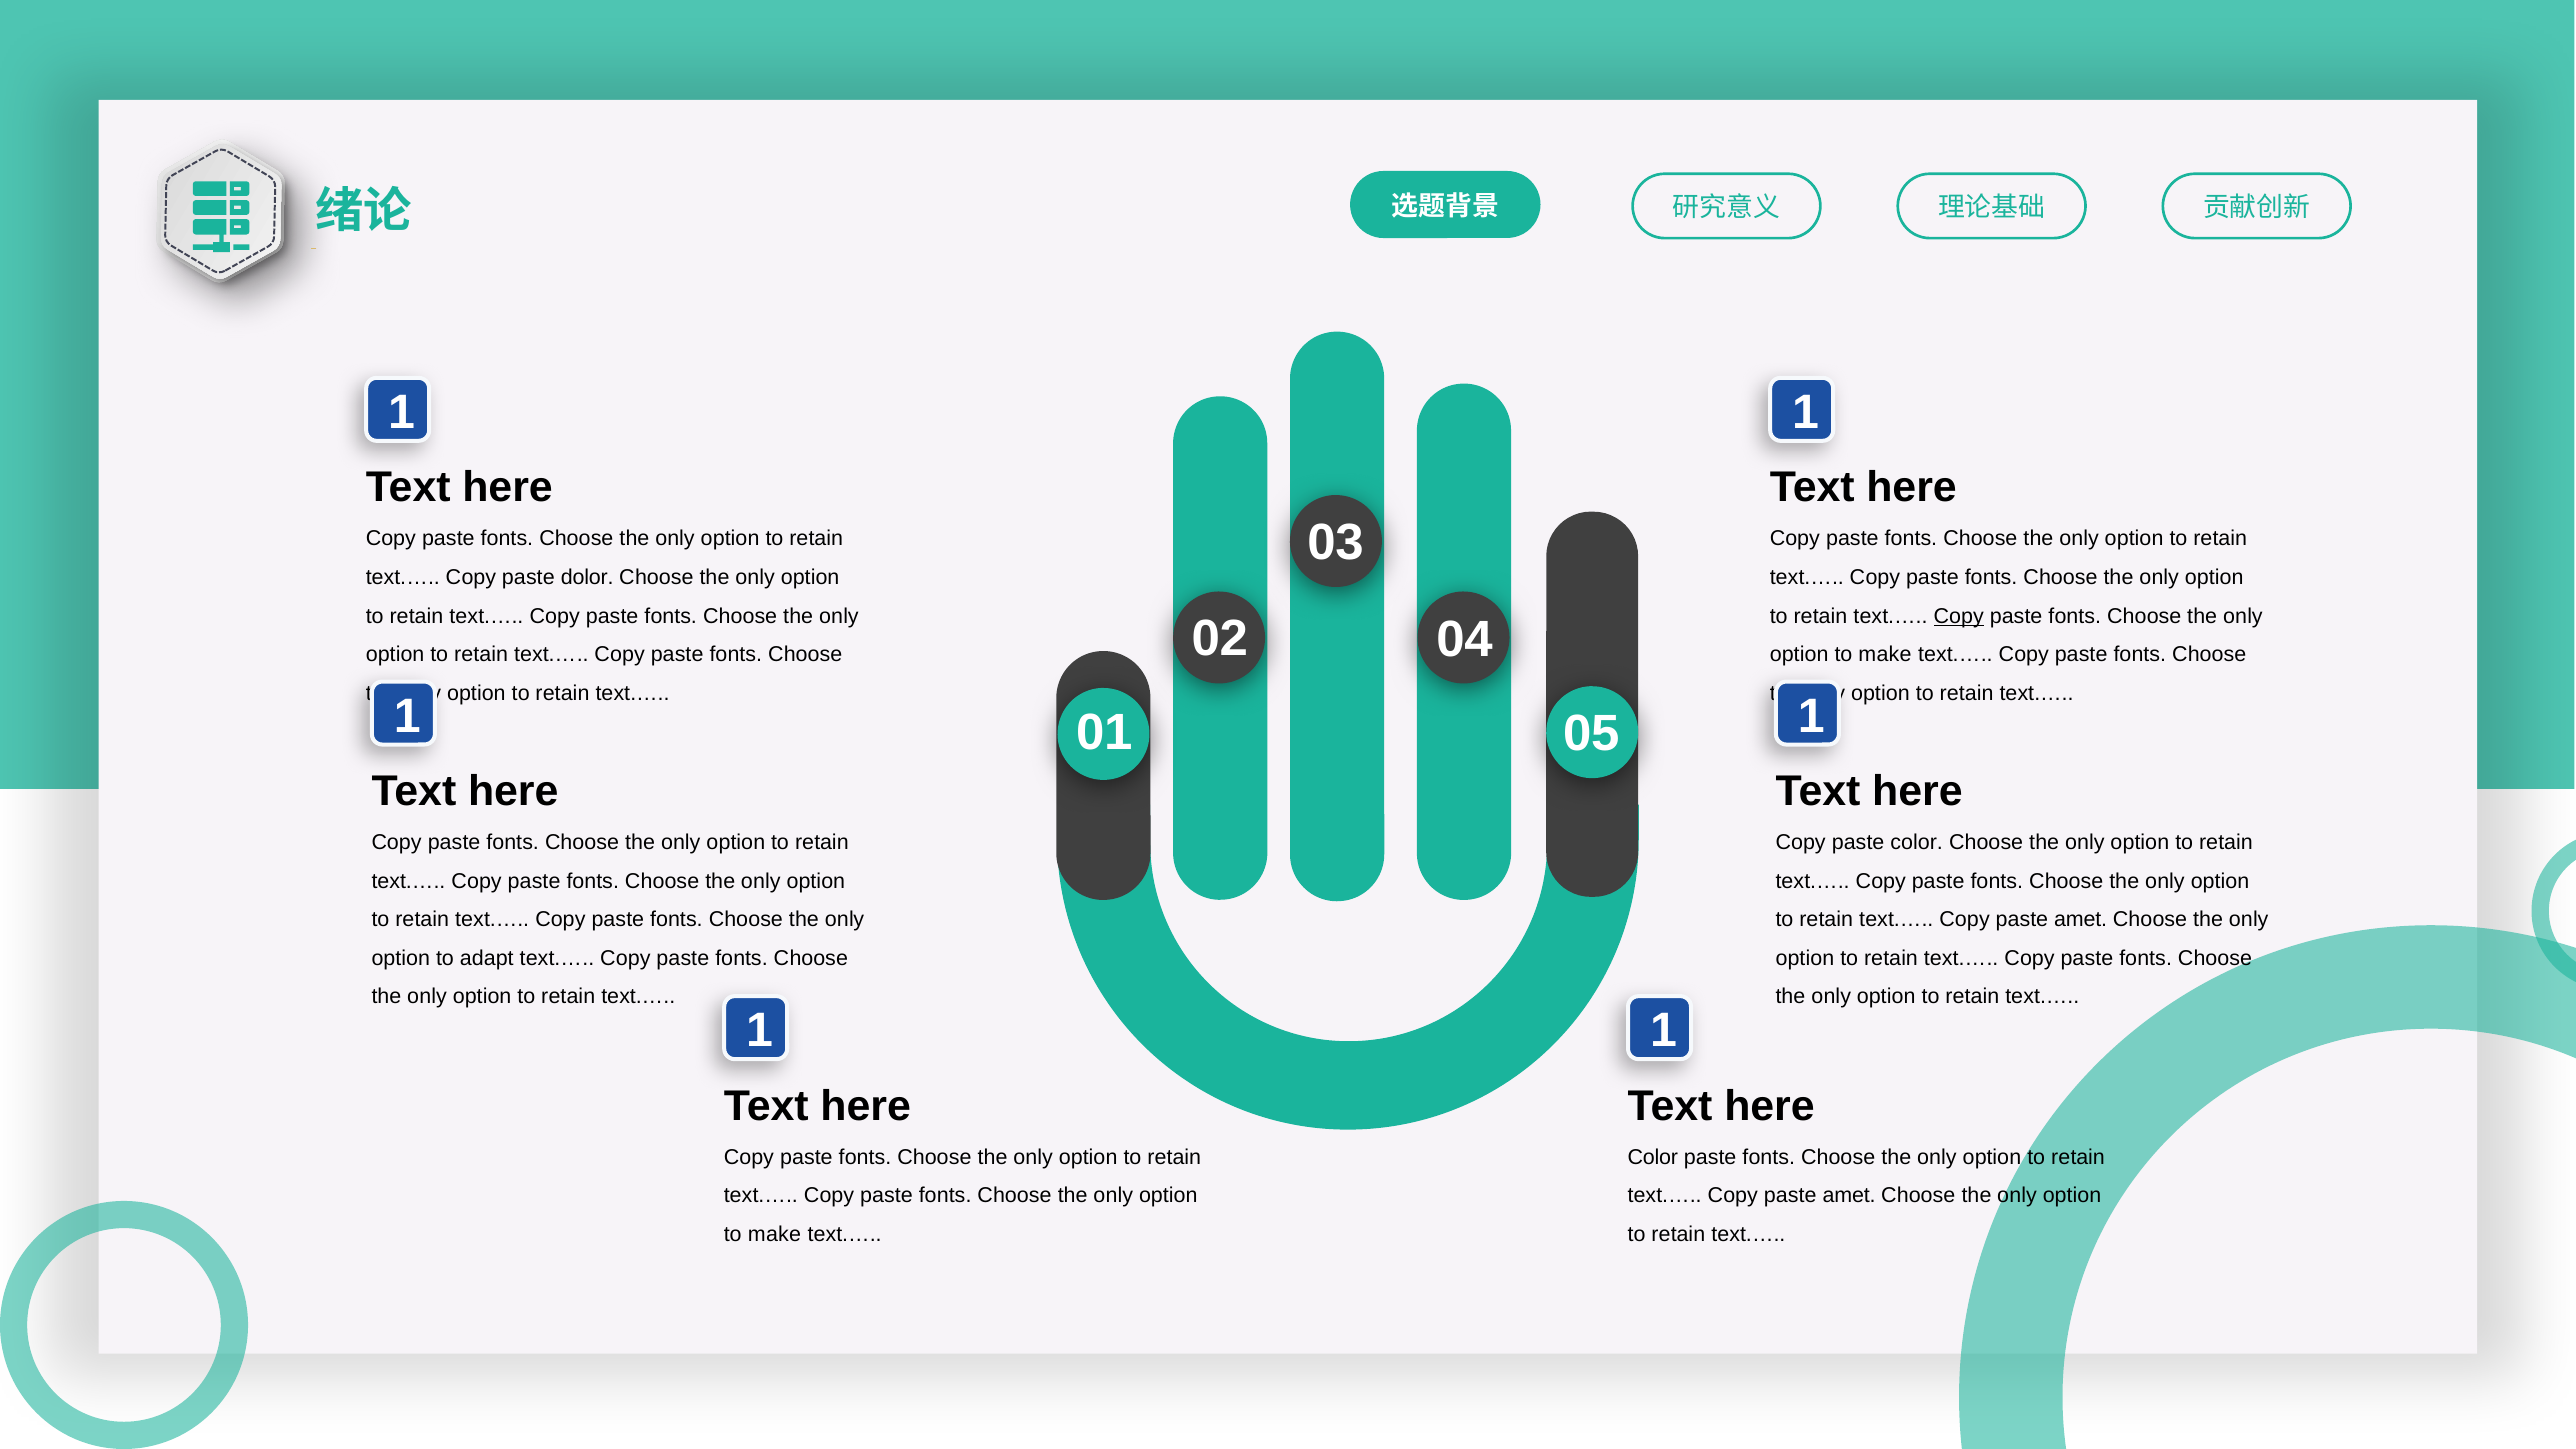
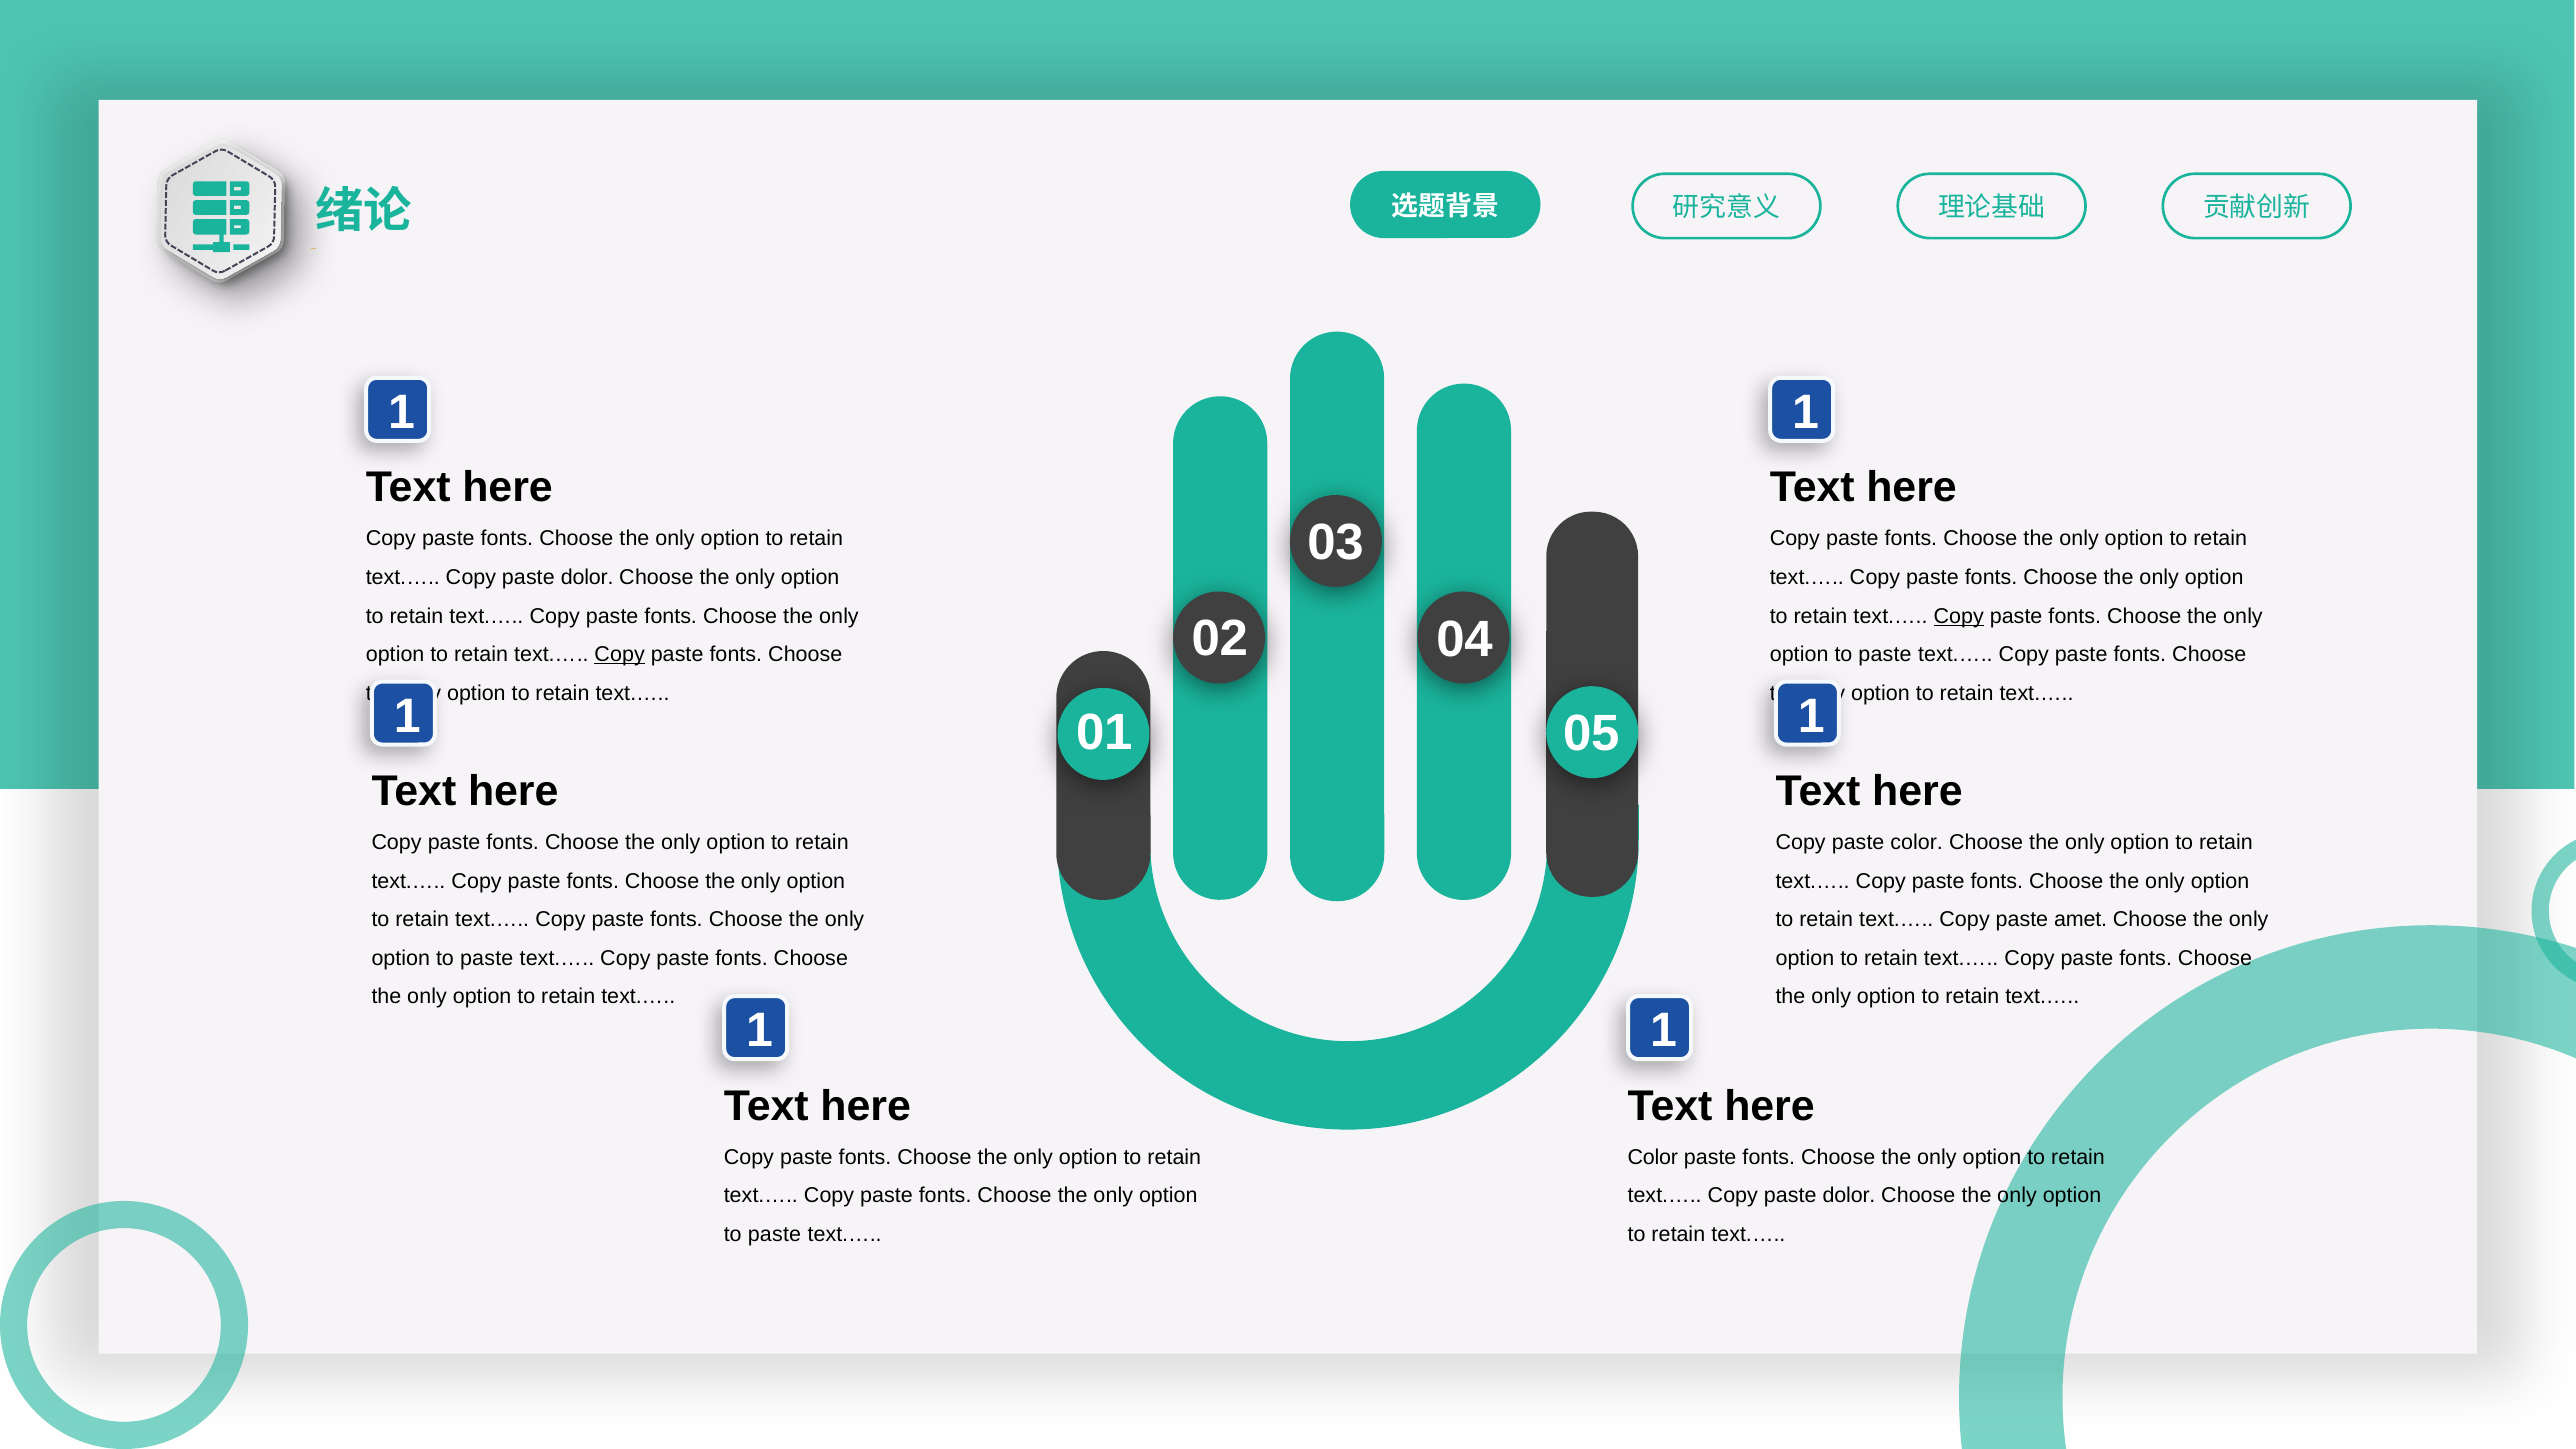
Copy underline: none -> present (620, 655)
make: make -> paste (1885, 655)
adapt: adapt -> paste (487, 958)
amet: amet -> dolor (1849, 1196)
make: make -> paste (774, 1234)
